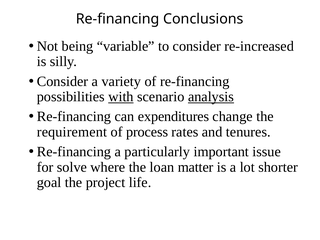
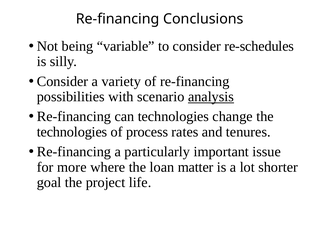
re-increased: re-increased -> re-schedules (259, 46)
with underline: present -> none (121, 97)
can expenditures: expenditures -> technologies (173, 117)
requirement: requirement -> technologies (72, 132)
solve: solve -> more (72, 167)
